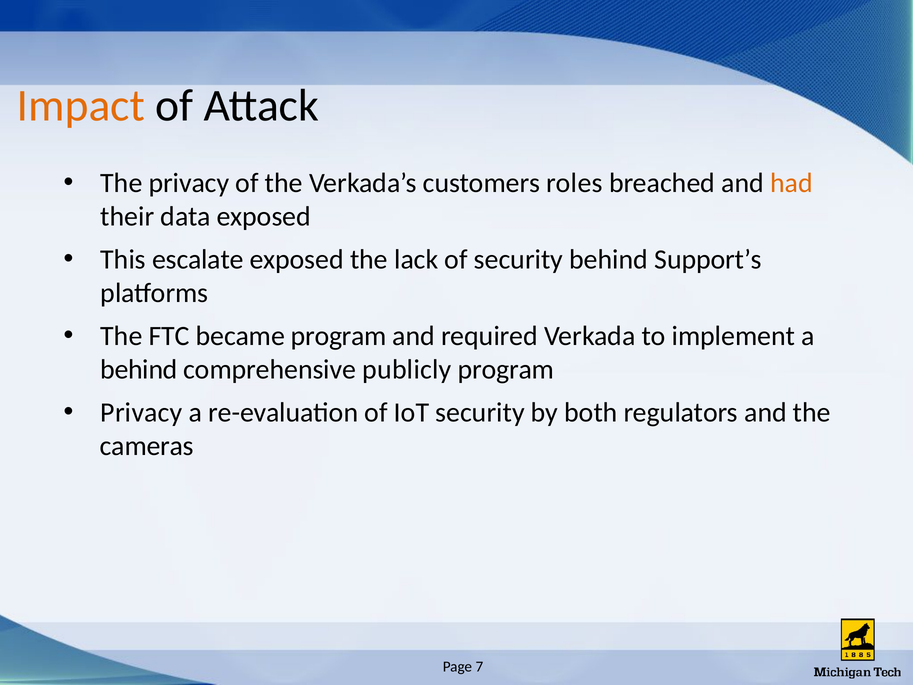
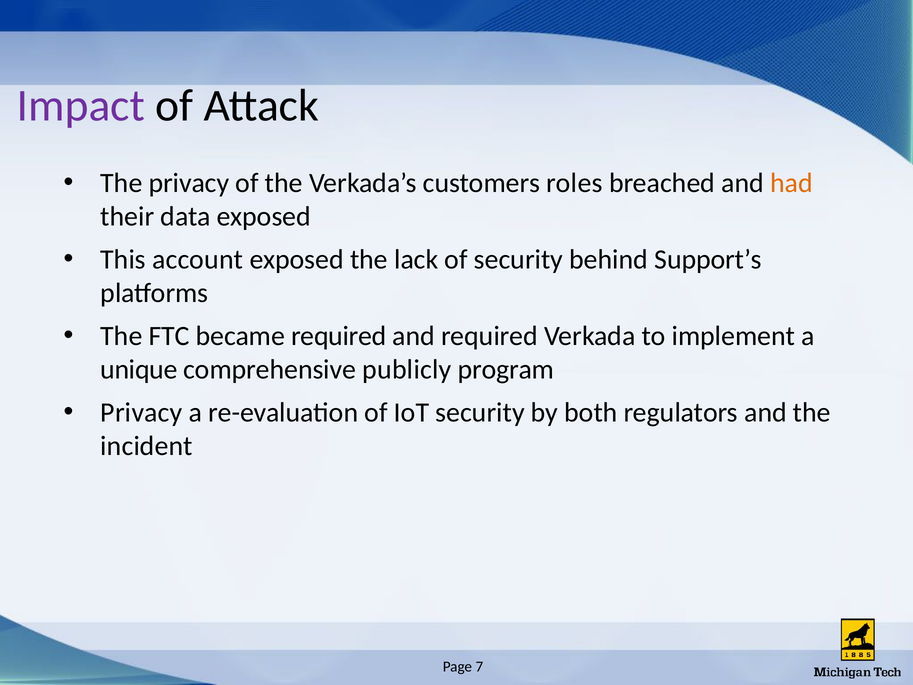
Impact colour: orange -> purple (81, 106)
escalate: escalate -> account (198, 259)
became program: program -> required (339, 336)
behind: behind -> unique (139, 369)
cameras: cameras -> incident (147, 446)
